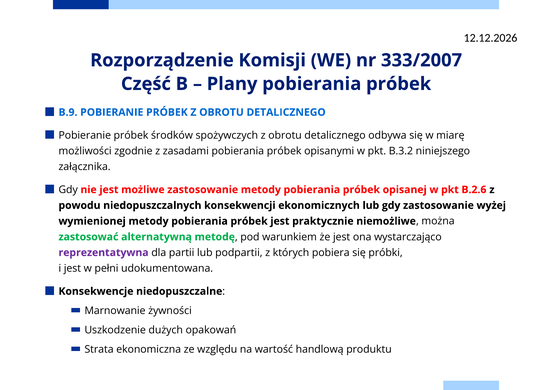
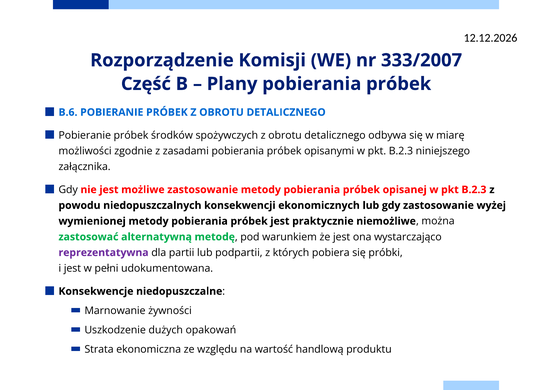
B.9: B.9 -> B.6 (68, 112)
opisanymi w pkt B.3.2: B.3.2 -> B.2.3 (401, 151)
opisanej w pkt B.2.6: B.2.6 -> B.2.3 (474, 190)
